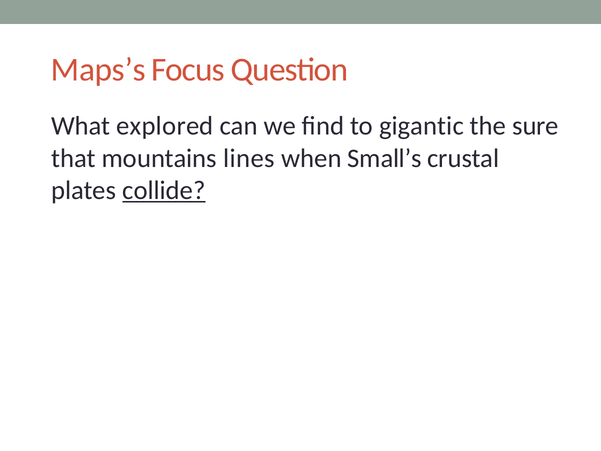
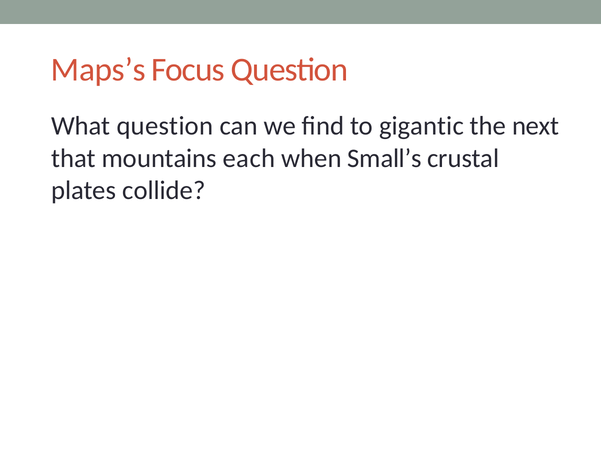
What explored: explored -> question (165, 126)
sure: sure -> next (536, 126)
lines: lines -> each (249, 158)
collide underline: present -> none (164, 190)
